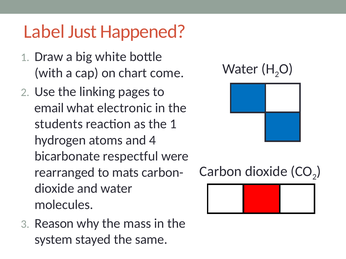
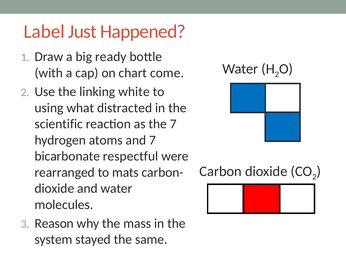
white: white -> ready (111, 57)
pages: pages -> white (134, 92)
email: email -> using (49, 108)
electronic: electronic -> distracted (125, 108)
students: students -> scientific (59, 124)
the 1: 1 -> 7 (173, 124)
and 4: 4 -> 7 (153, 140)
